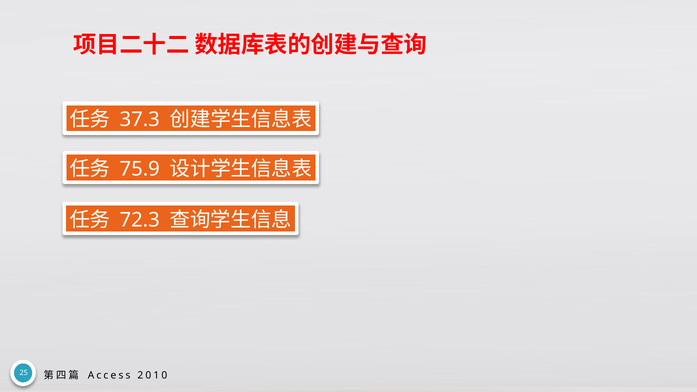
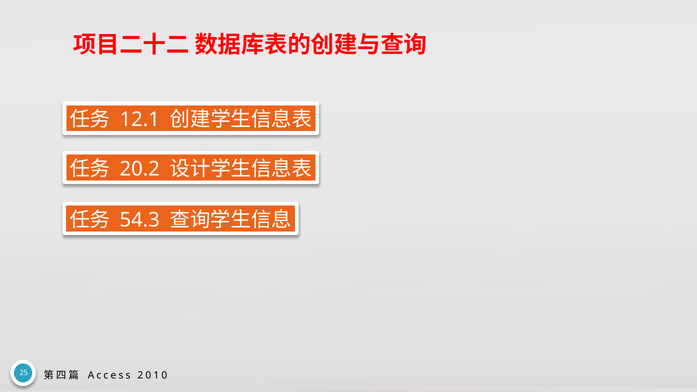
37.3: 37.3 -> 12.1 (140, 120)
75.9: 75.9 -> 20.2 (140, 169)
72.3: 72.3 -> 54.3 (140, 220)
